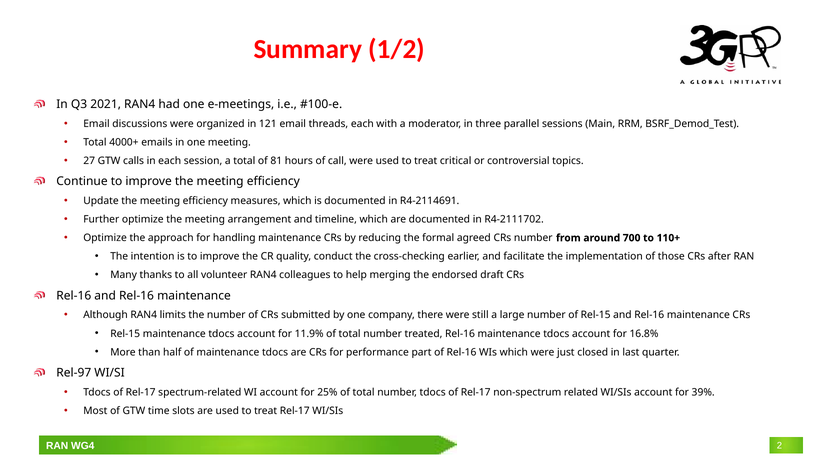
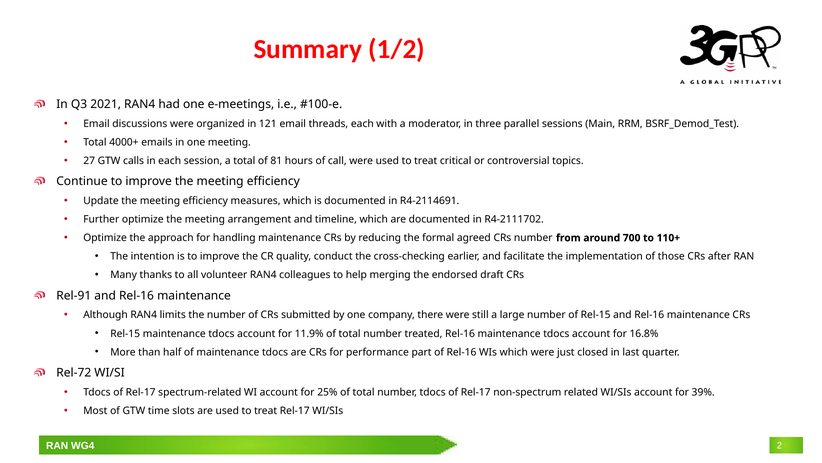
Rel-16: Rel-16 -> Rel-91 (74, 295)
Rel-97: Rel-97 -> Rel-72 (74, 372)
